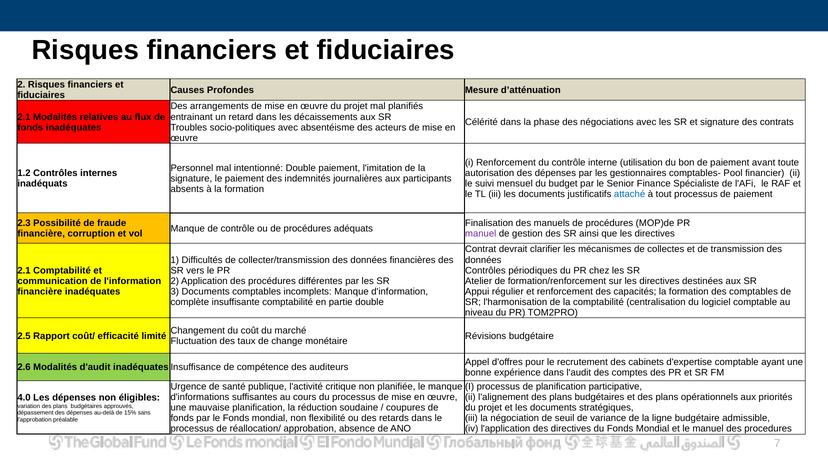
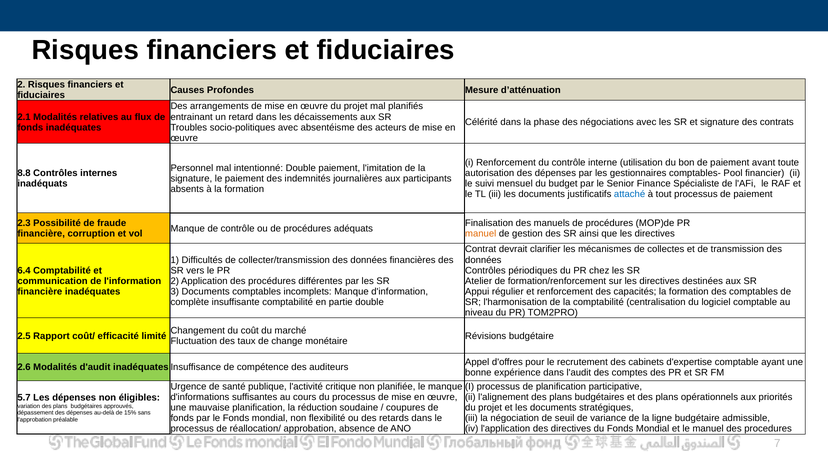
1.2: 1.2 -> 8.8 (24, 173)
manuel colour: purple -> orange (481, 234)
2.1: 2.1 -> 6.4 (24, 270)
4.0: 4.0 -> 5.7 (24, 397)
